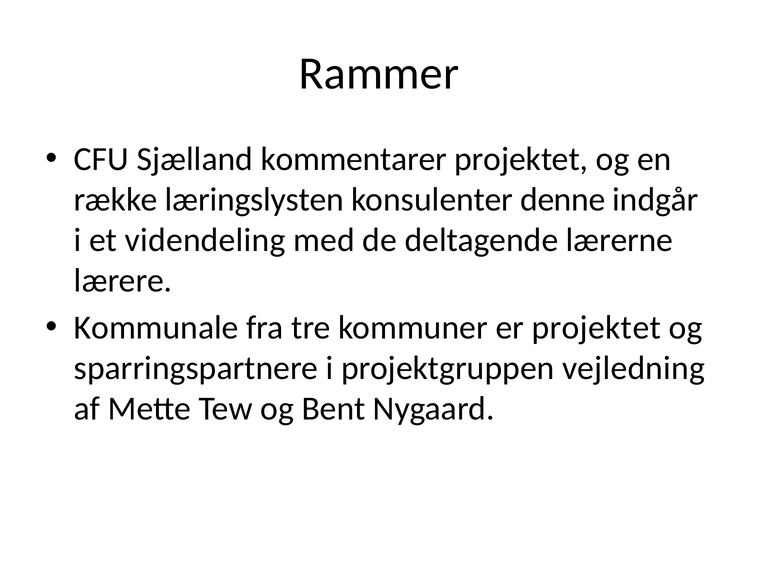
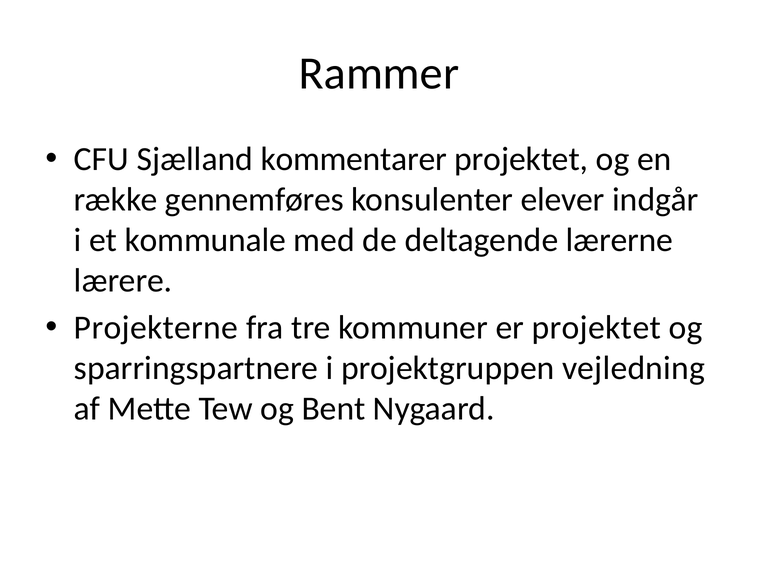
læringslysten: læringslysten -> gennemføres (254, 199)
denne: denne -> elever (563, 199)
videndeling: videndeling -> kommunale (205, 240)
Kommunale: Kommunale -> Projekterne (156, 328)
